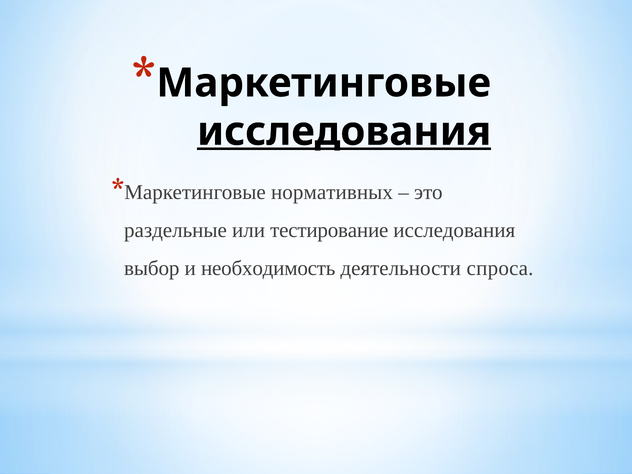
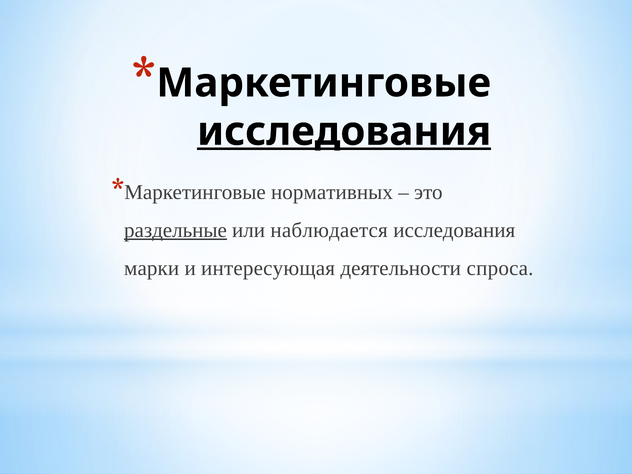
раздельные underline: none -> present (176, 230)
тестирование: тестирование -> наблюдается (329, 230)
выбор: выбор -> марки (152, 268)
необходимость: необходимость -> интересующая (268, 268)
